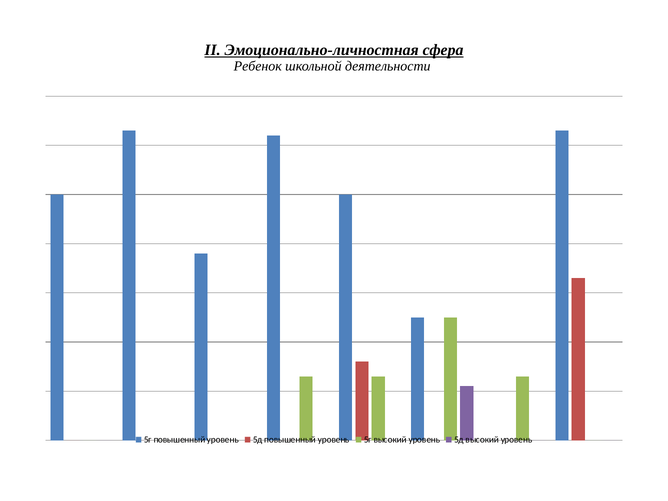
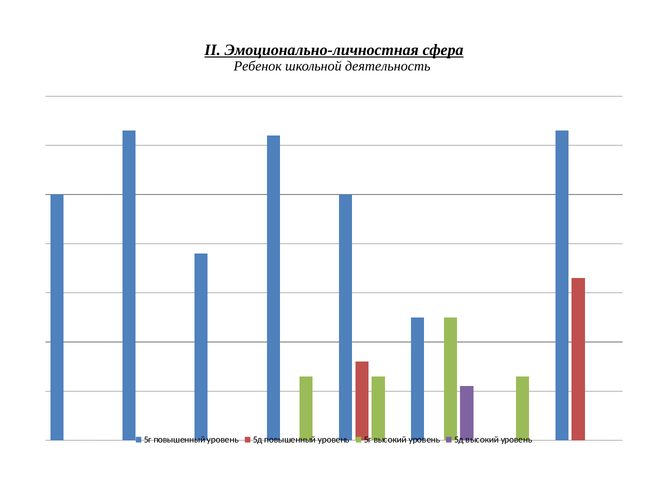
деятельности: деятельности -> деятельность (388, 66)
